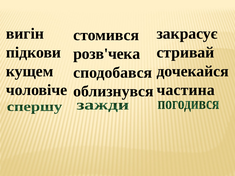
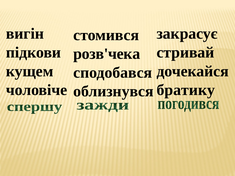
частина: частина -> братику (186, 90)
